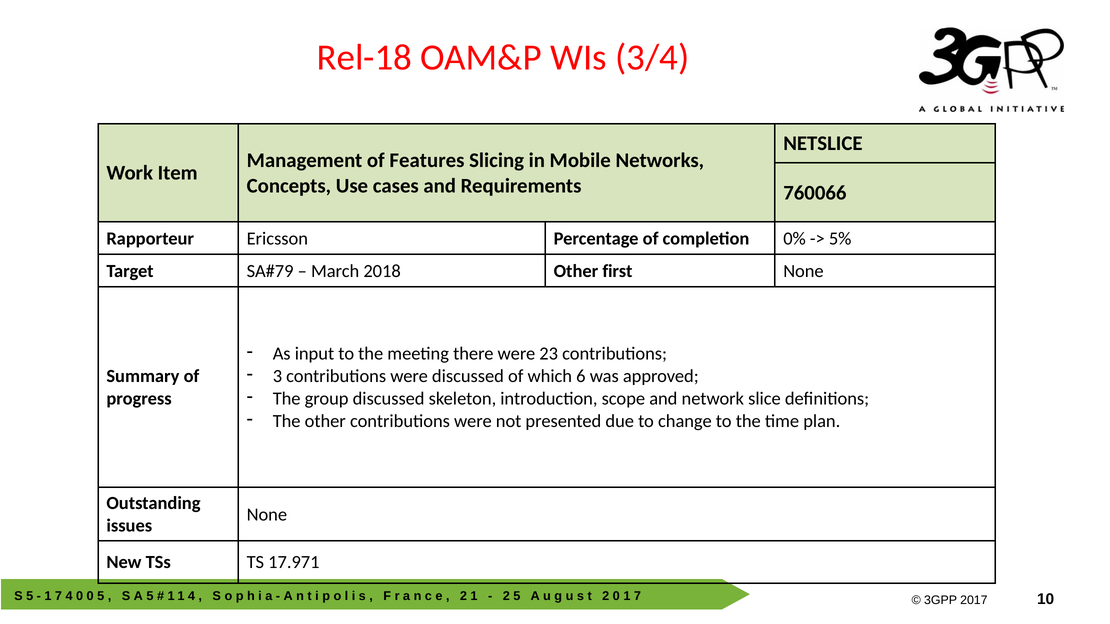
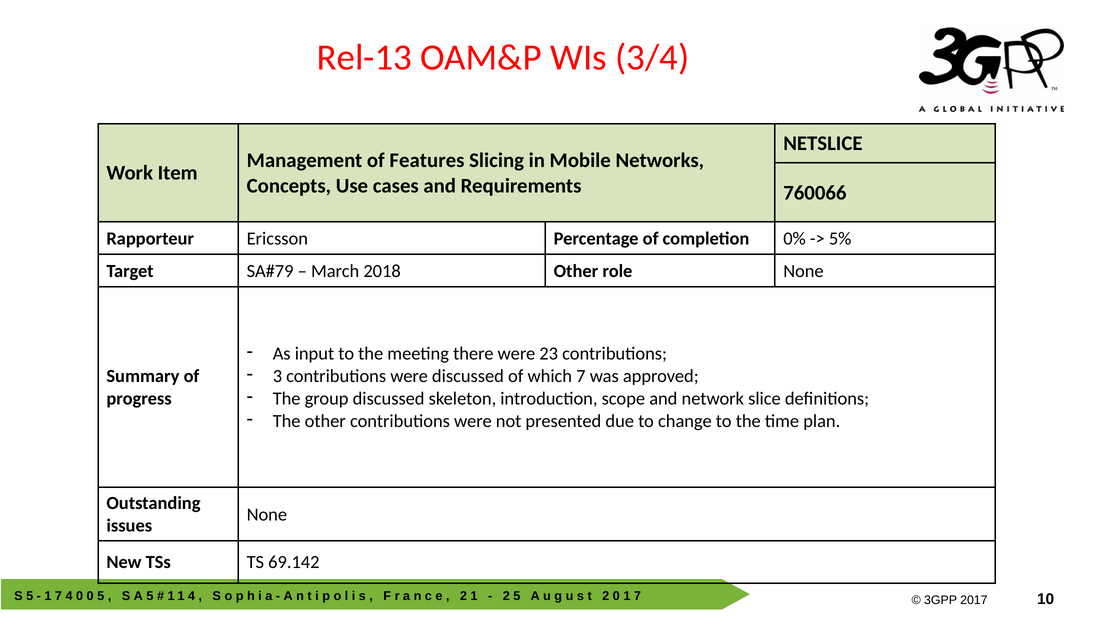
Rel-18: Rel-18 -> Rel-13 (364, 58)
first: first -> role (617, 271)
which 6: 6 -> 7 (581, 376)
17.971: 17.971 -> 69.142 (294, 563)
